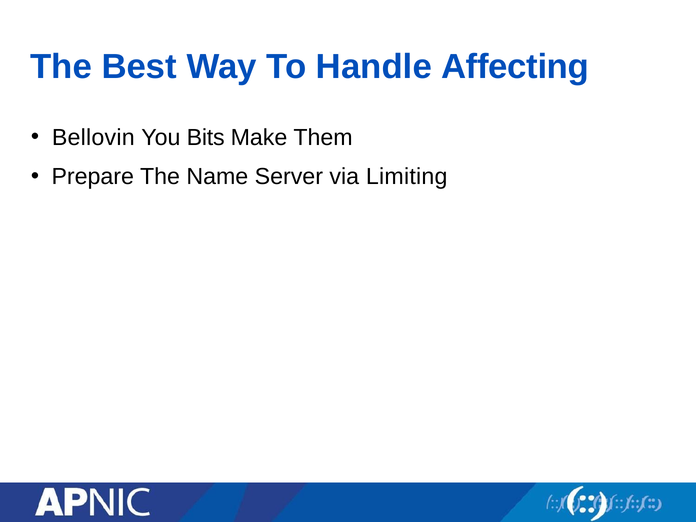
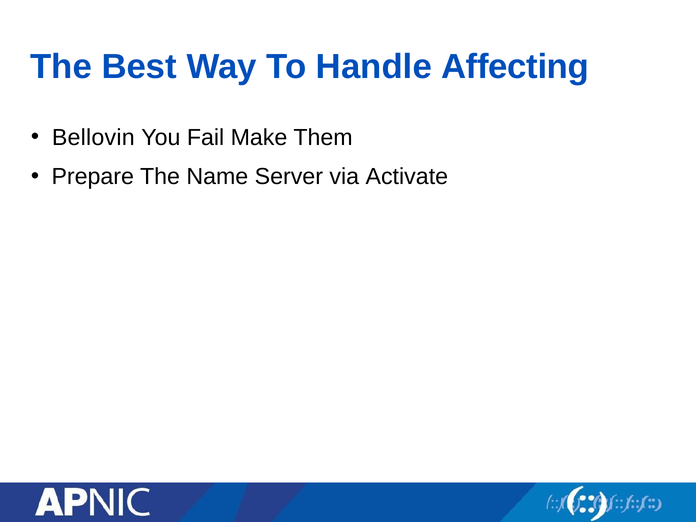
Bits: Bits -> Fail (206, 137)
Limiting: Limiting -> Activate (407, 177)
